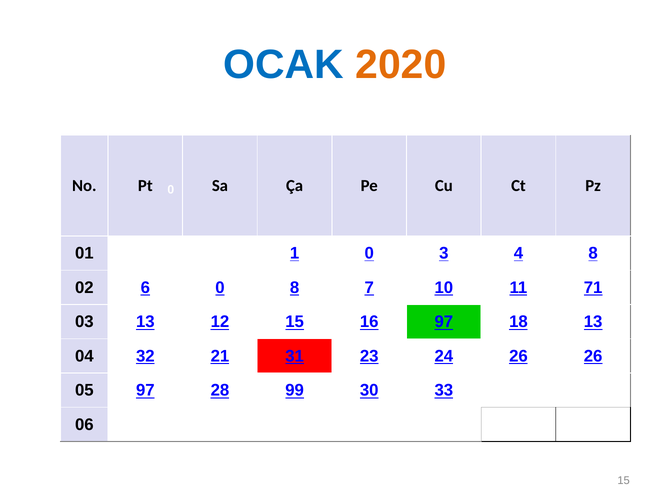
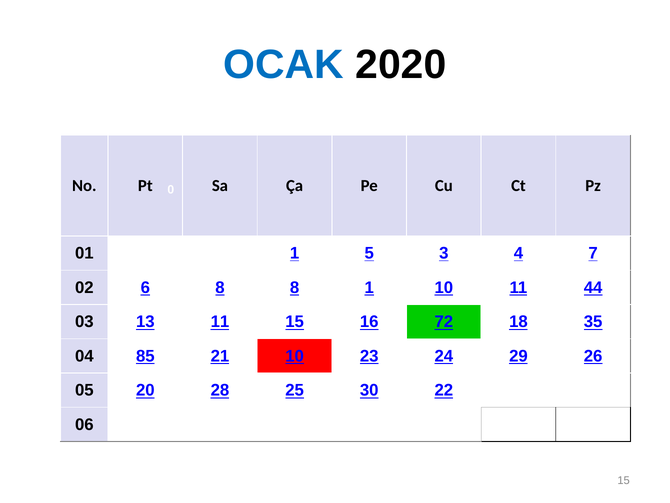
2020 colour: orange -> black (401, 65)
1 0: 0 -> 5 (369, 253)
4 8: 8 -> 7 (593, 253)
6 0: 0 -> 8 (220, 287)
8 7: 7 -> 1 (369, 287)
71: 71 -> 44 (593, 287)
13 12: 12 -> 11 (220, 322)
16 97: 97 -> 72 (444, 322)
18 13: 13 -> 35 (593, 322)
32: 32 -> 85 (145, 356)
21 31: 31 -> 10 (295, 356)
24 26: 26 -> 29 (518, 356)
05 97: 97 -> 20 (145, 390)
99: 99 -> 25 (295, 390)
33: 33 -> 22 (444, 390)
